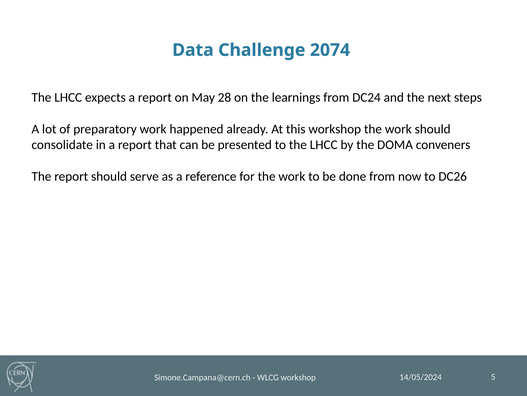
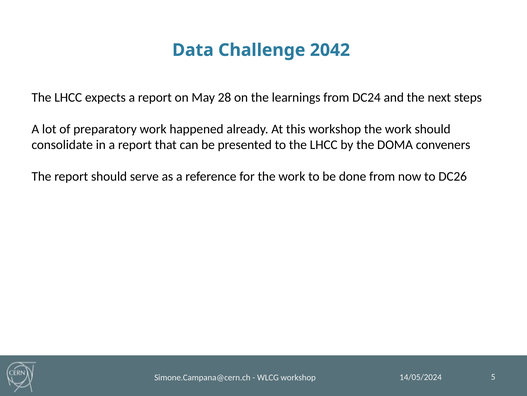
2074: 2074 -> 2042 (330, 50)
